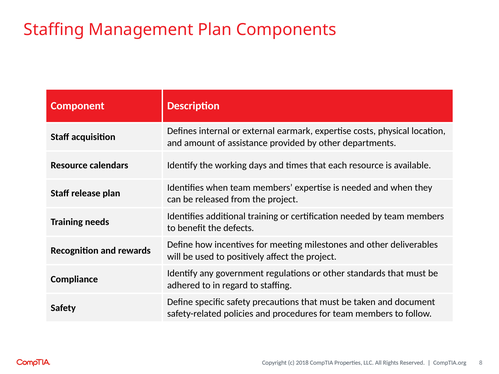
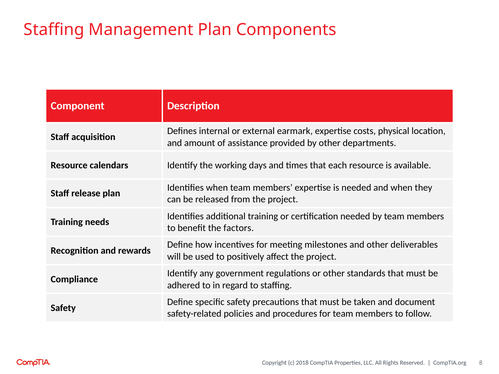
defects: defects -> factors (239, 228)
